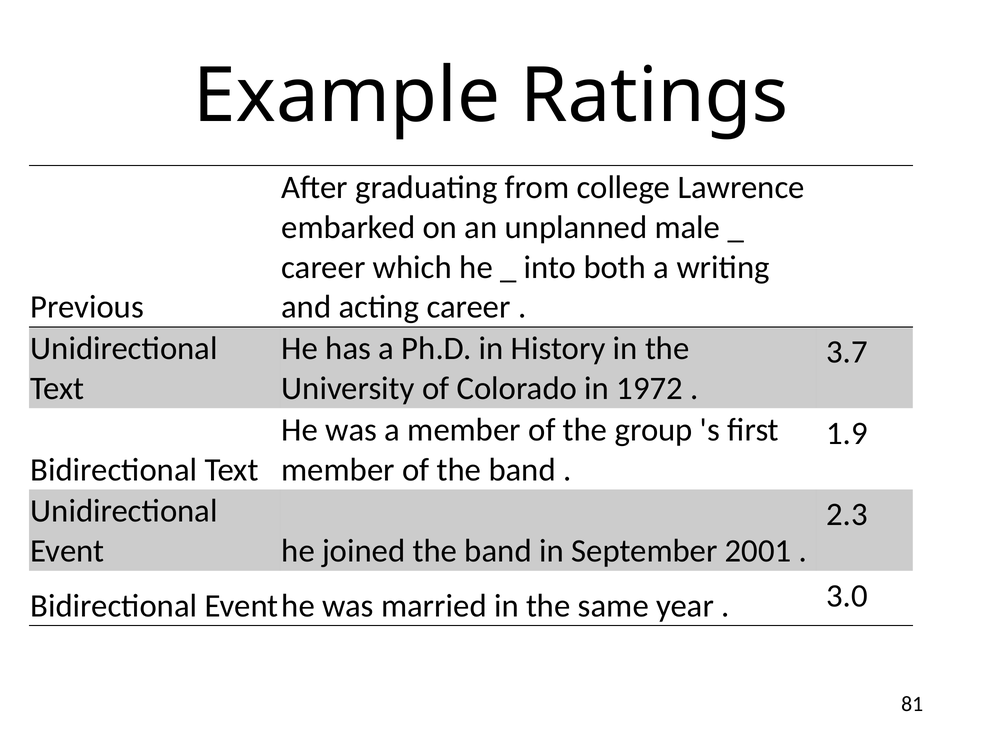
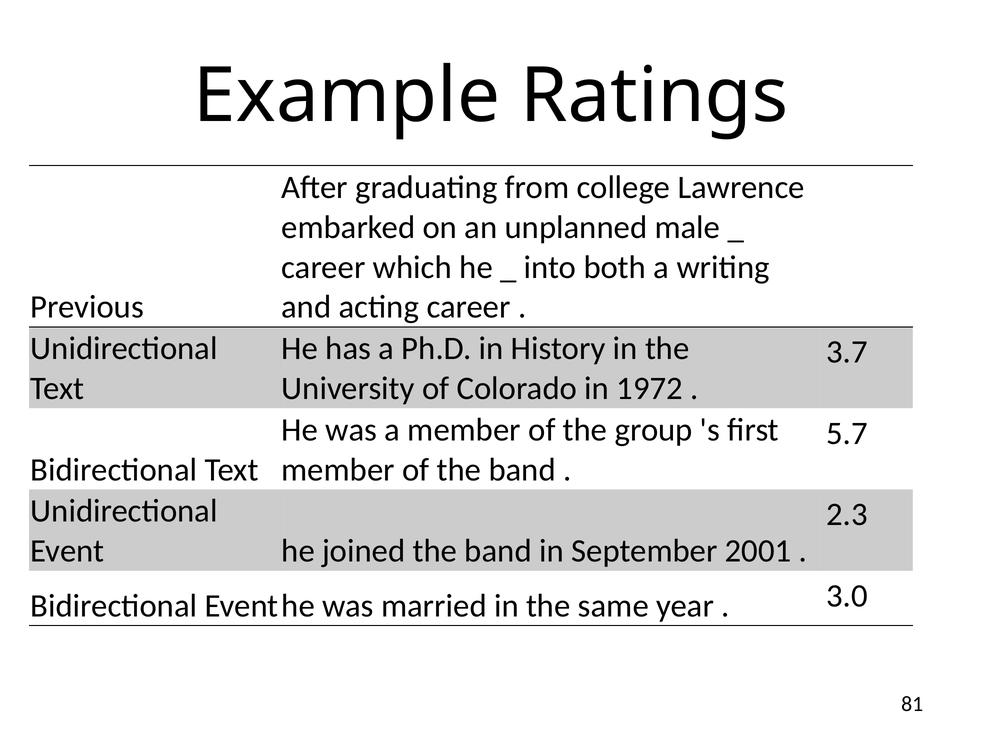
1.9: 1.9 -> 5.7 (847, 433)
